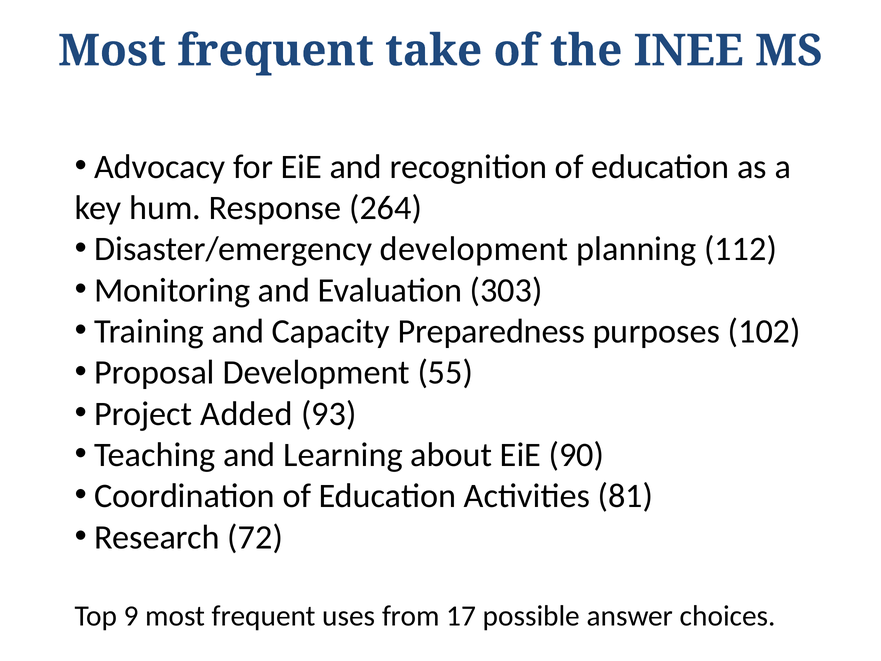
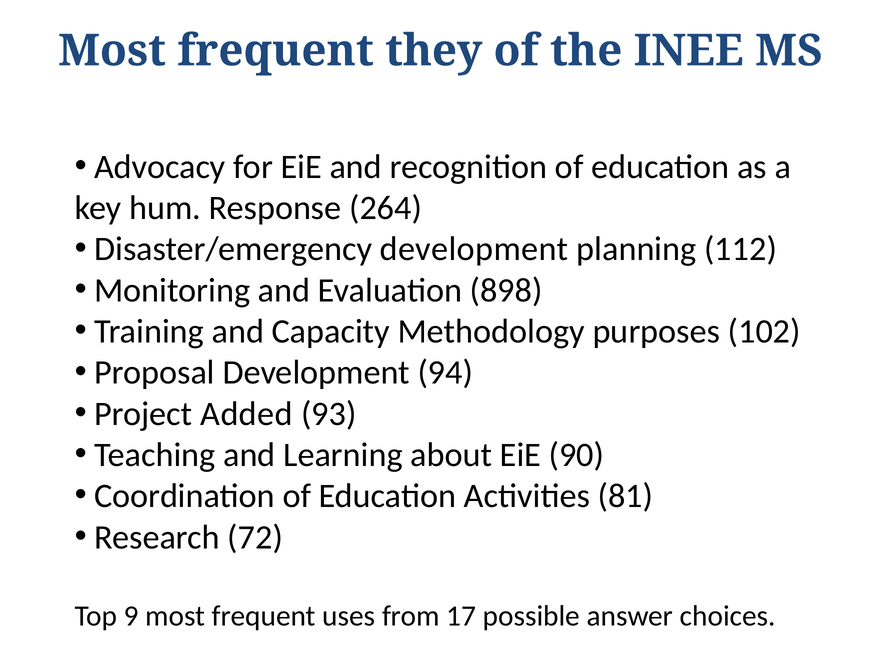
take: take -> they (434, 51)
303: 303 -> 898 (506, 290)
Preparedness: Preparedness -> Methodology (491, 331)
55: 55 -> 94 (445, 372)
